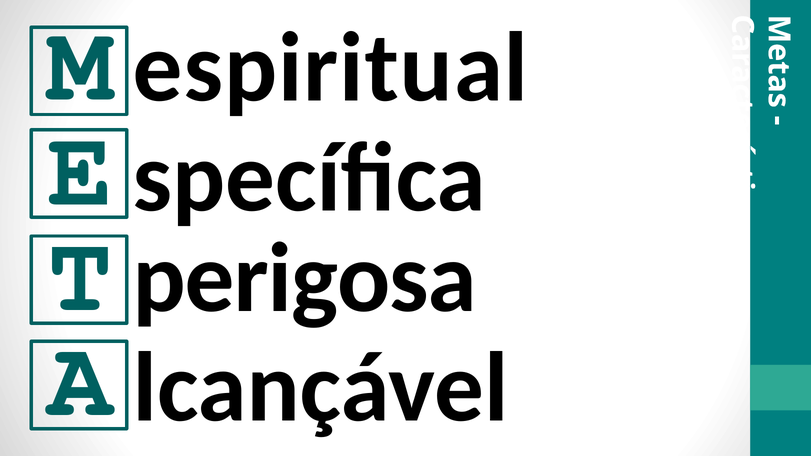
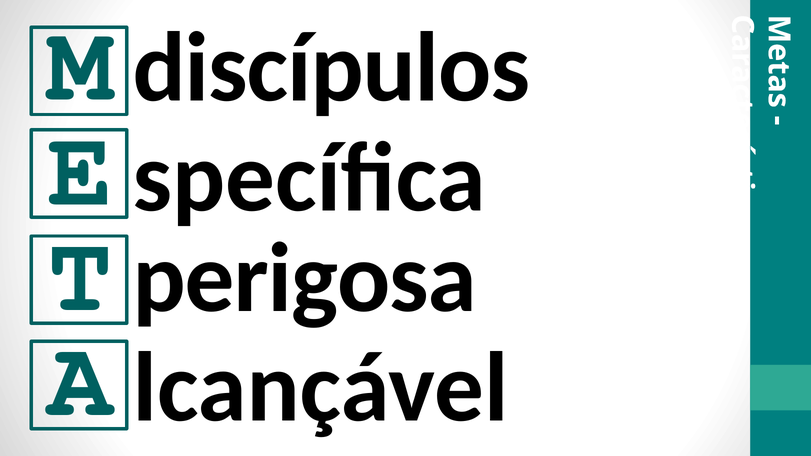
espiritual: espiritual -> discípulos (331, 68)
